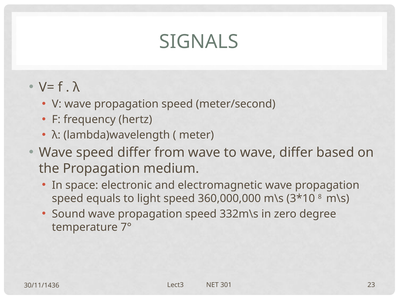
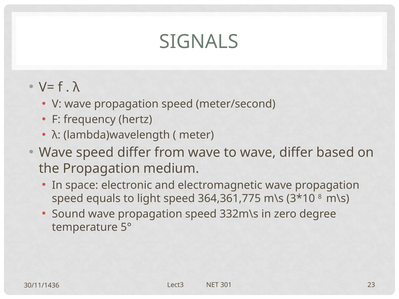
360,000,000: 360,000,000 -> 364,361,775 (229, 199)
7°: 7° -> 5° (126, 227)
